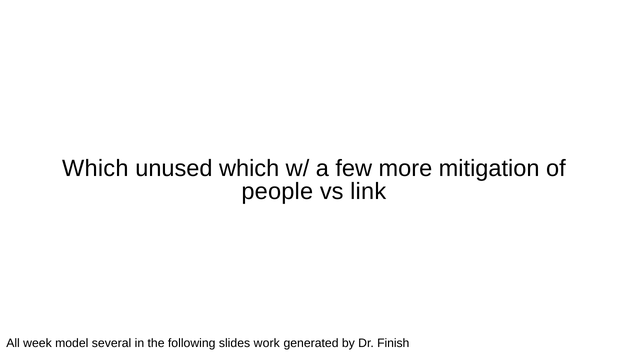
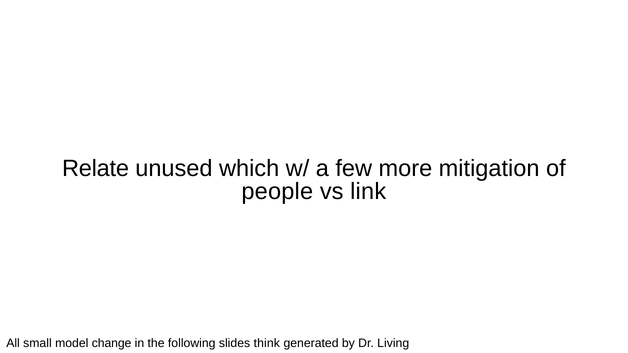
Which: Which -> Relate (96, 169)
week: week -> small (37, 343)
several: several -> change (112, 343)
work: work -> think (267, 343)
Finish: Finish -> Living (393, 343)
